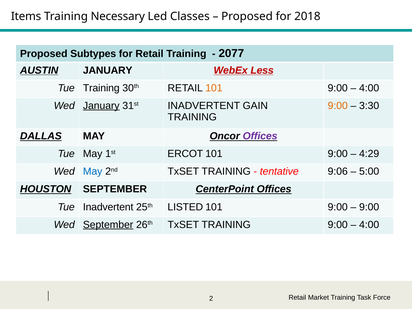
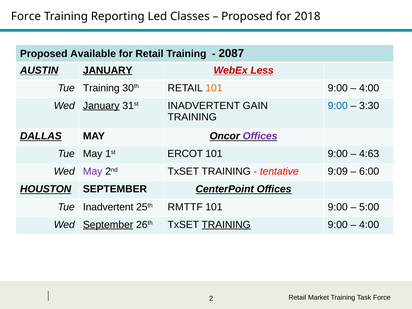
Items: Items -> Force (26, 16)
Necessary: Necessary -> Reporting (118, 16)
Subtypes: Subtypes -> Available (93, 54)
2077: 2077 -> 2087 (231, 53)
JANUARY underline: none -> present (108, 70)
9:00 colour: orange -> blue (338, 106)
4:29: 4:29 -> 4:63 (369, 154)
May colour: blue -> purple (93, 171)
9:06: 9:06 -> 9:09 (338, 171)
5:00: 5:00 -> 6:00 (369, 171)
LISTED: LISTED -> RMTTF (185, 207)
9:00: 9:00 -> 5:00 (369, 207)
TRAINING underline: none -> present (226, 225)
